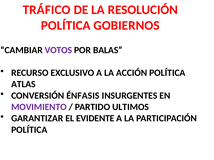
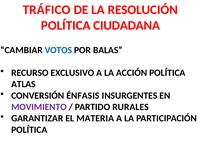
GOBIERNOS: GOBIERNOS -> CIUDADANA (127, 26)
VOTOS colour: purple -> blue (58, 50)
ULTIMOS: ULTIMOS -> RURALES (131, 107)
EVIDENTE: EVIDENTE -> MATERIA (95, 119)
